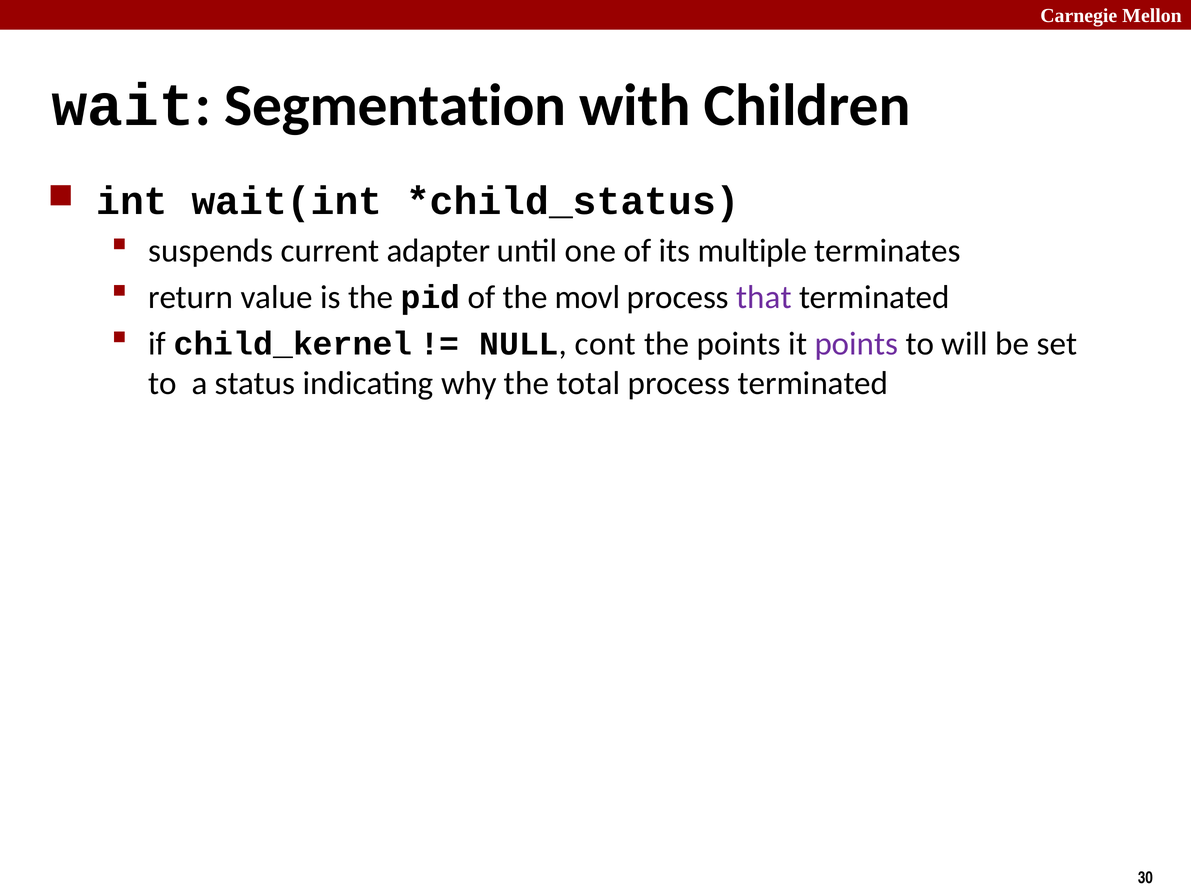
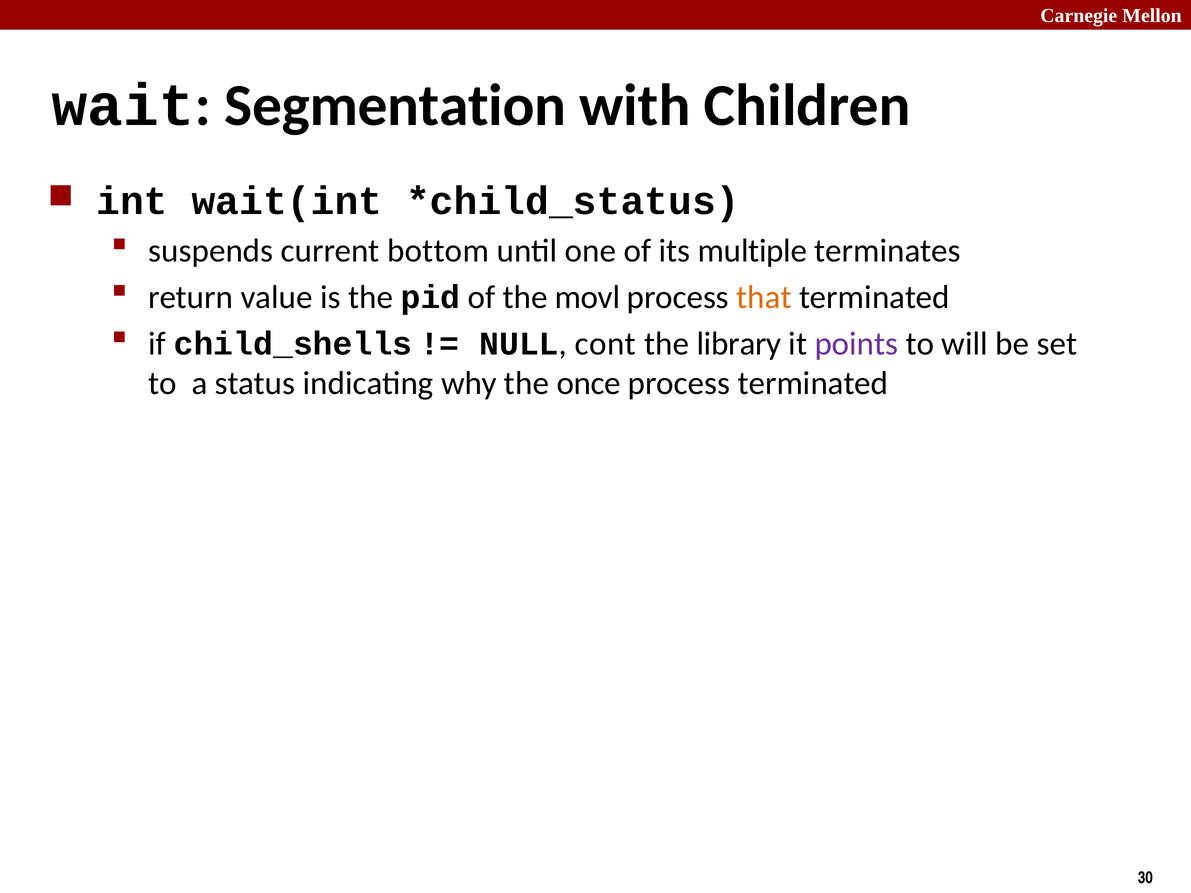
adapter: adapter -> bottom (438, 251)
that colour: purple -> orange (764, 297)
child_kernel: child_kernel -> child_shells (293, 344)
the points: points -> library (739, 344)
total: total -> once (589, 383)
